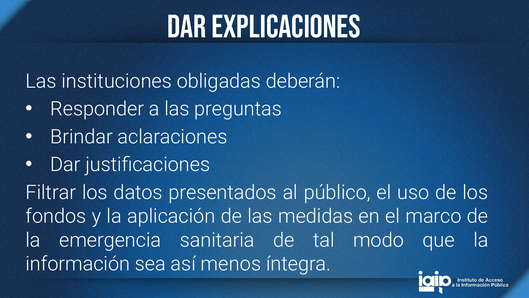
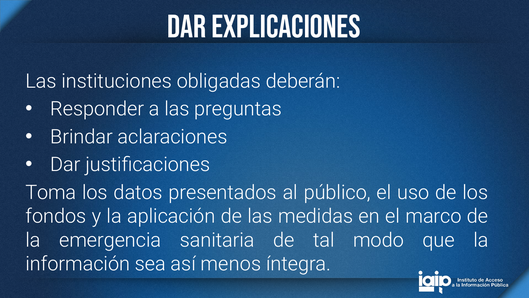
Filtrar: Filtrar -> Toma (51, 192)
